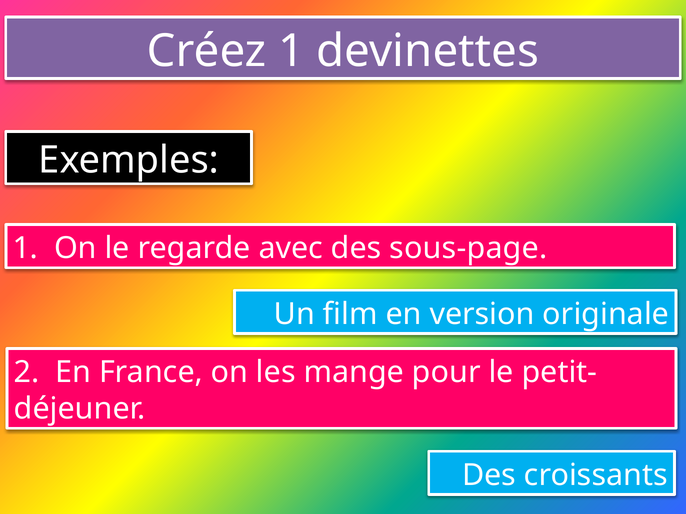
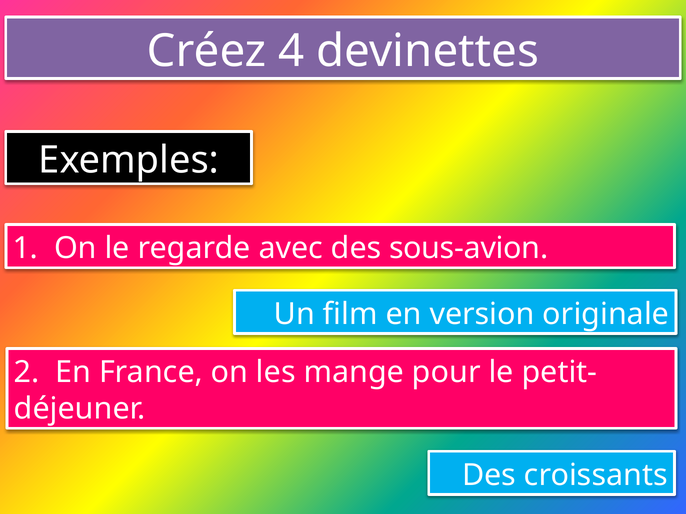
Créez 1: 1 -> 4 (291, 51)
sous-page: sous-page -> sous-avion (469, 249)
